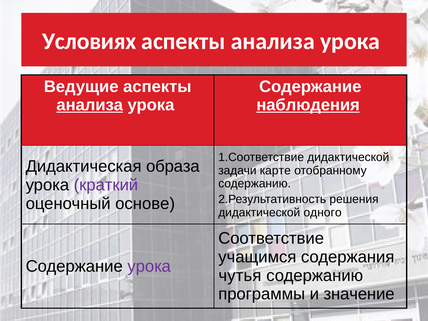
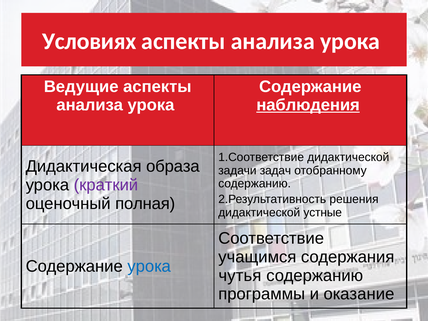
анализа underline: present -> none (90, 105)
карте: карте -> задач (275, 170)
основе: основе -> полная (145, 204)
одного: одного -> устные (323, 213)
урока colour: purple -> blue (149, 266)
значение: значение -> оказание (359, 294)
